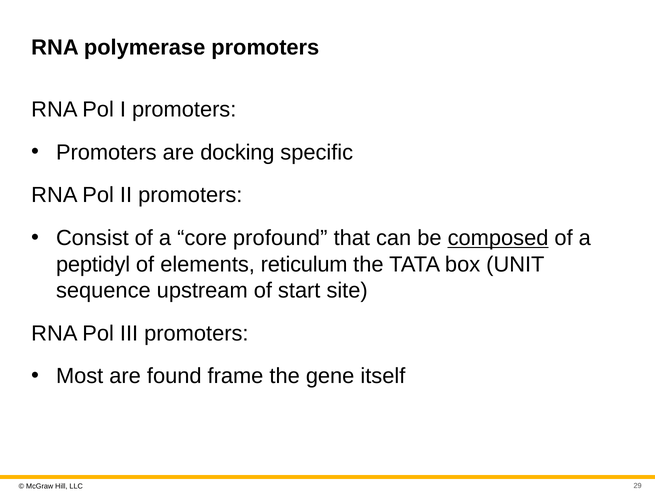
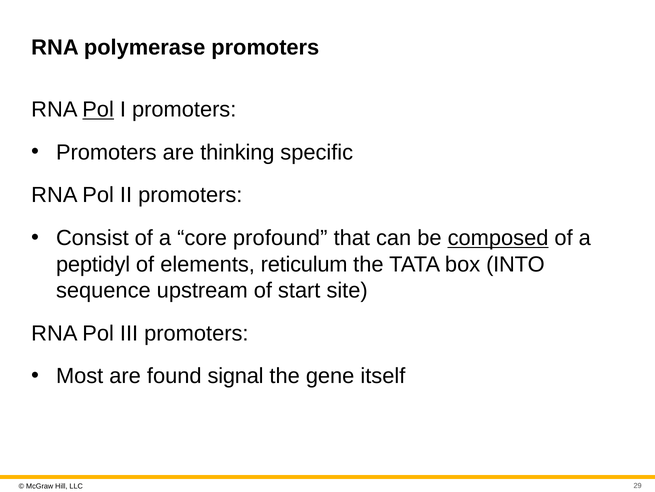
Pol underline: none -> present (98, 109)
docking: docking -> thinking (237, 152)
UNIT: UNIT -> INTO (515, 264)
frame: frame -> signal (236, 376)
